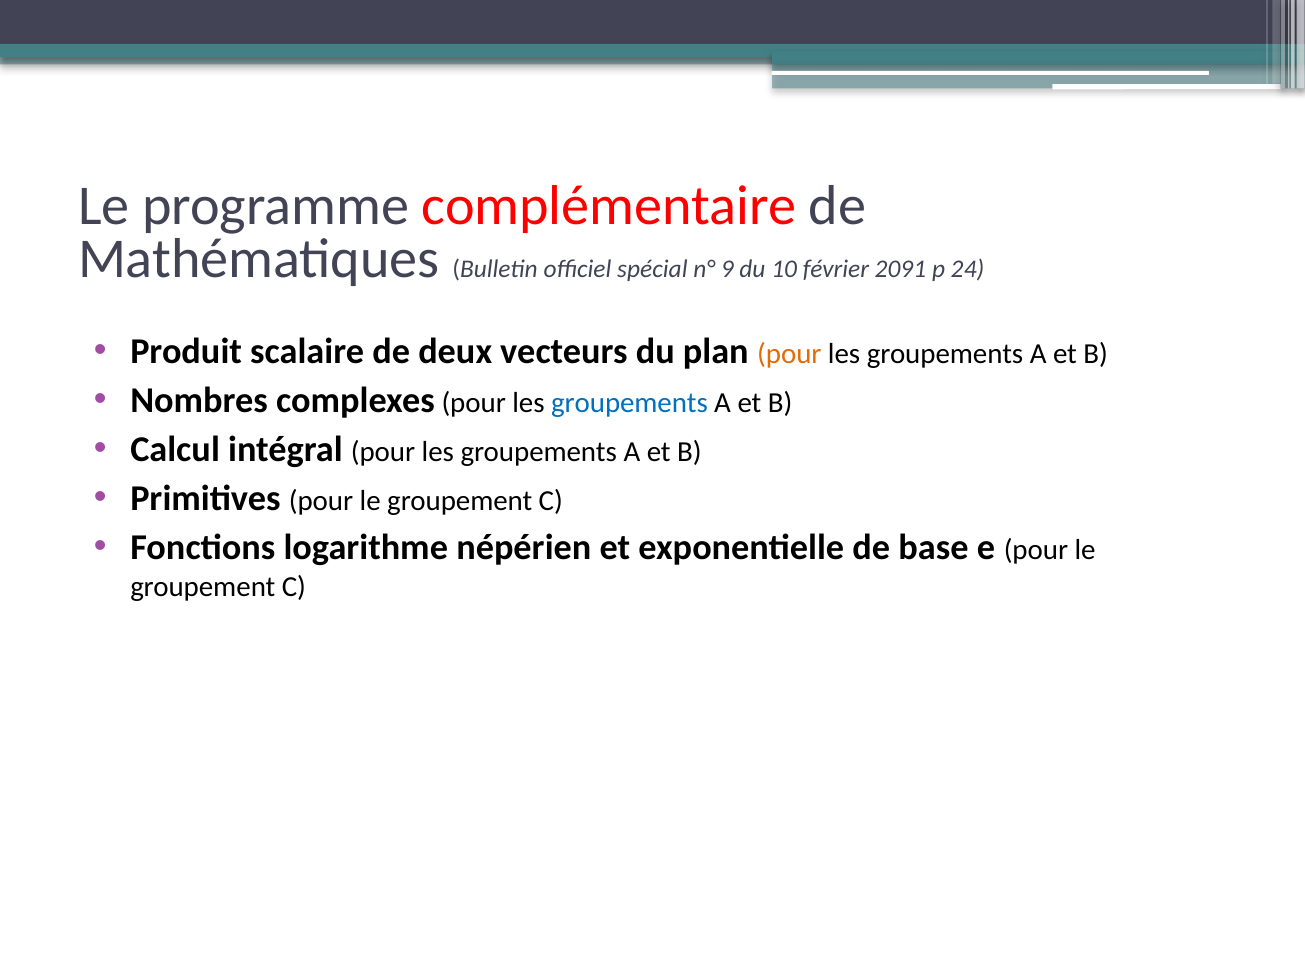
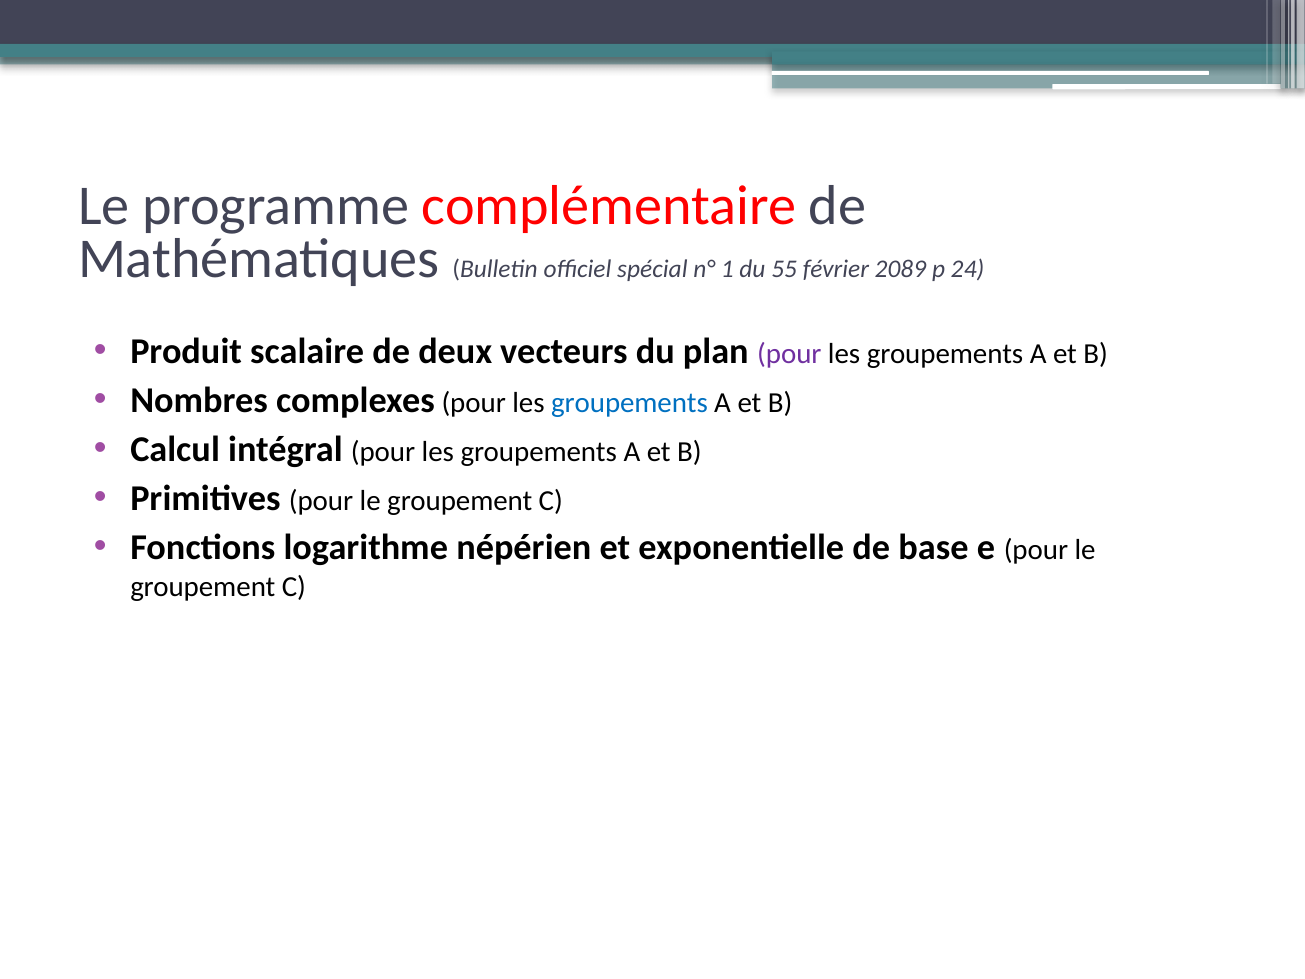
9: 9 -> 1 (727, 270)
10: 10 -> 55 (784, 270)
2091: 2091 -> 2089 (900, 270)
pour colour: orange -> purple (789, 354)
